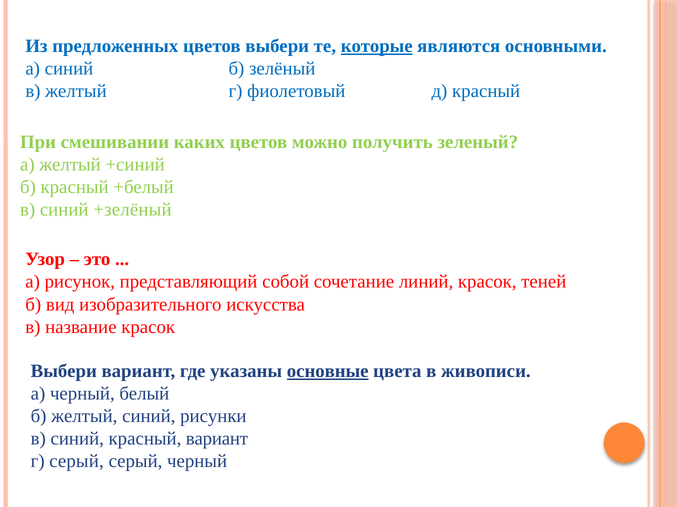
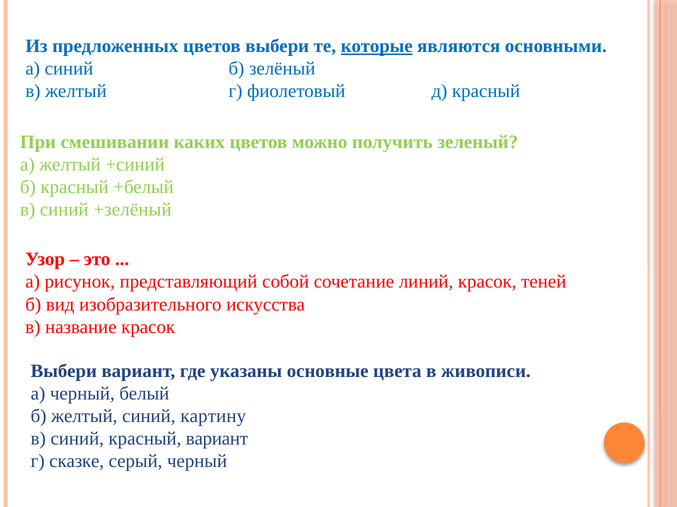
основные underline: present -> none (328, 372)
рисунки: рисунки -> картину (213, 417)
г серый: серый -> сказке (77, 462)
